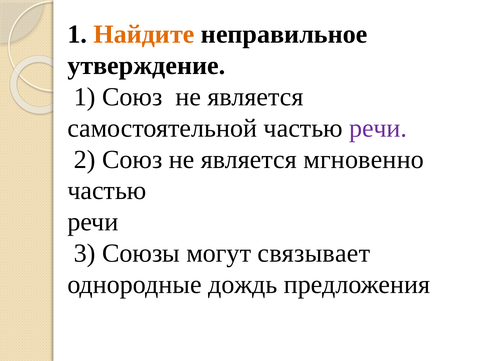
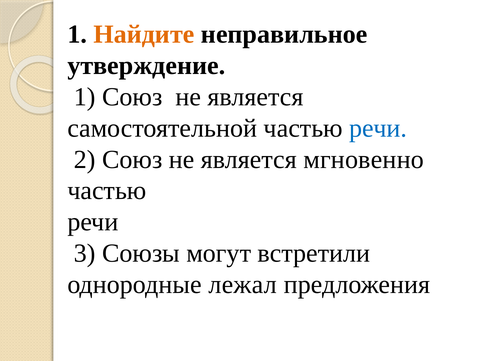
речи colour: purple -> blue (378, 128)
связывает: связывает -> встретили (314, 254)
дождь: дождь -> лежал (243, 285)
